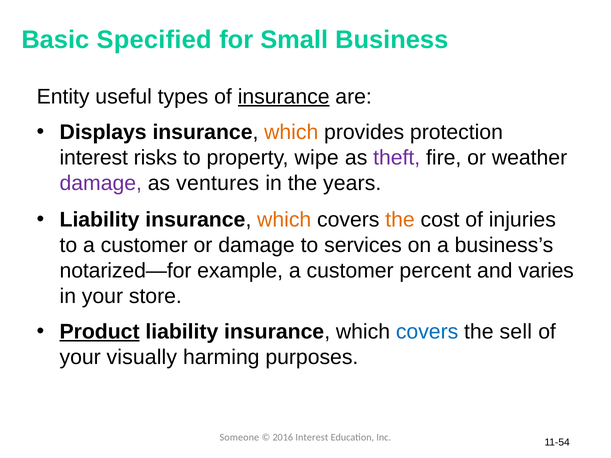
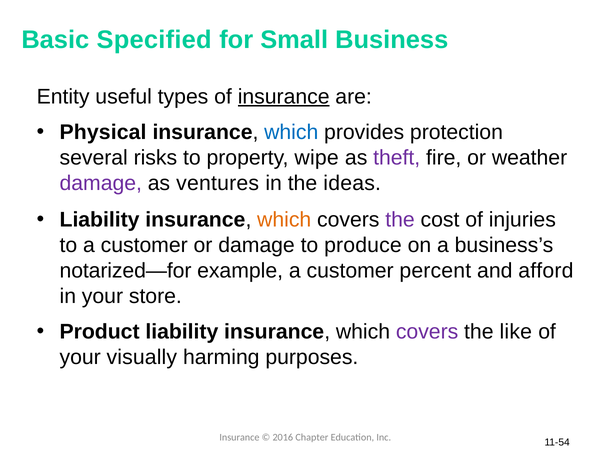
Displays: Displays -> Physical (103, 132)
which colour: orange -> blue (291, 132)
interest: interest -> several (94, 158)
years: years -> ideas (352, 183)
the colour: orange -> purple (400, 220)
services: services -> produce (363, 245)
varies: varies -> afford (546, 271)
Product underline: present -> none (100, 332)
covers colour: blue -> purple (427, 332)
sell: sell -> like (516, 332)
Someone: Someone -> Insurance (239, 438)
2016 Interest: Interest -> Chapter (312, 438)
